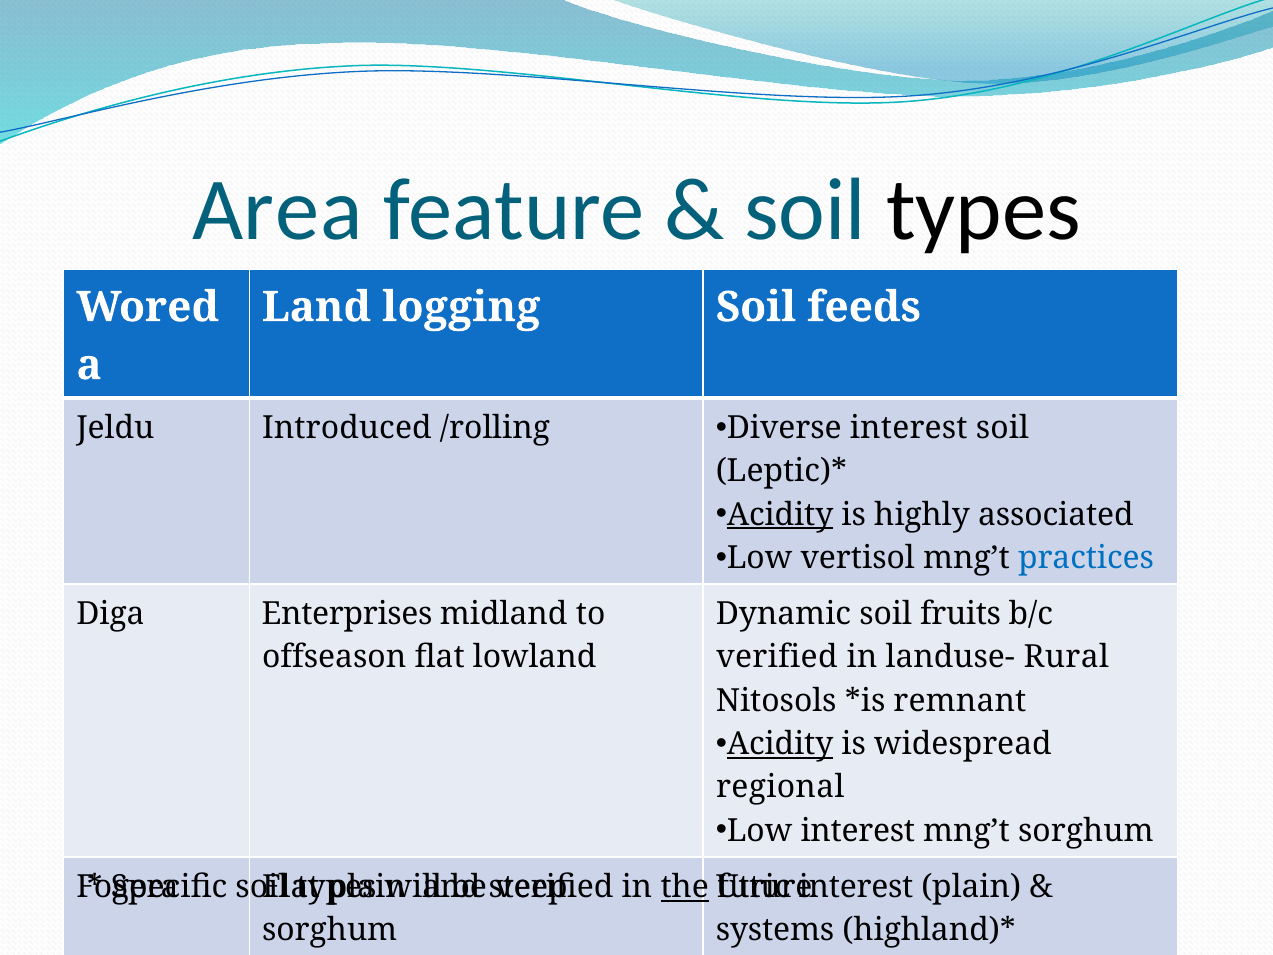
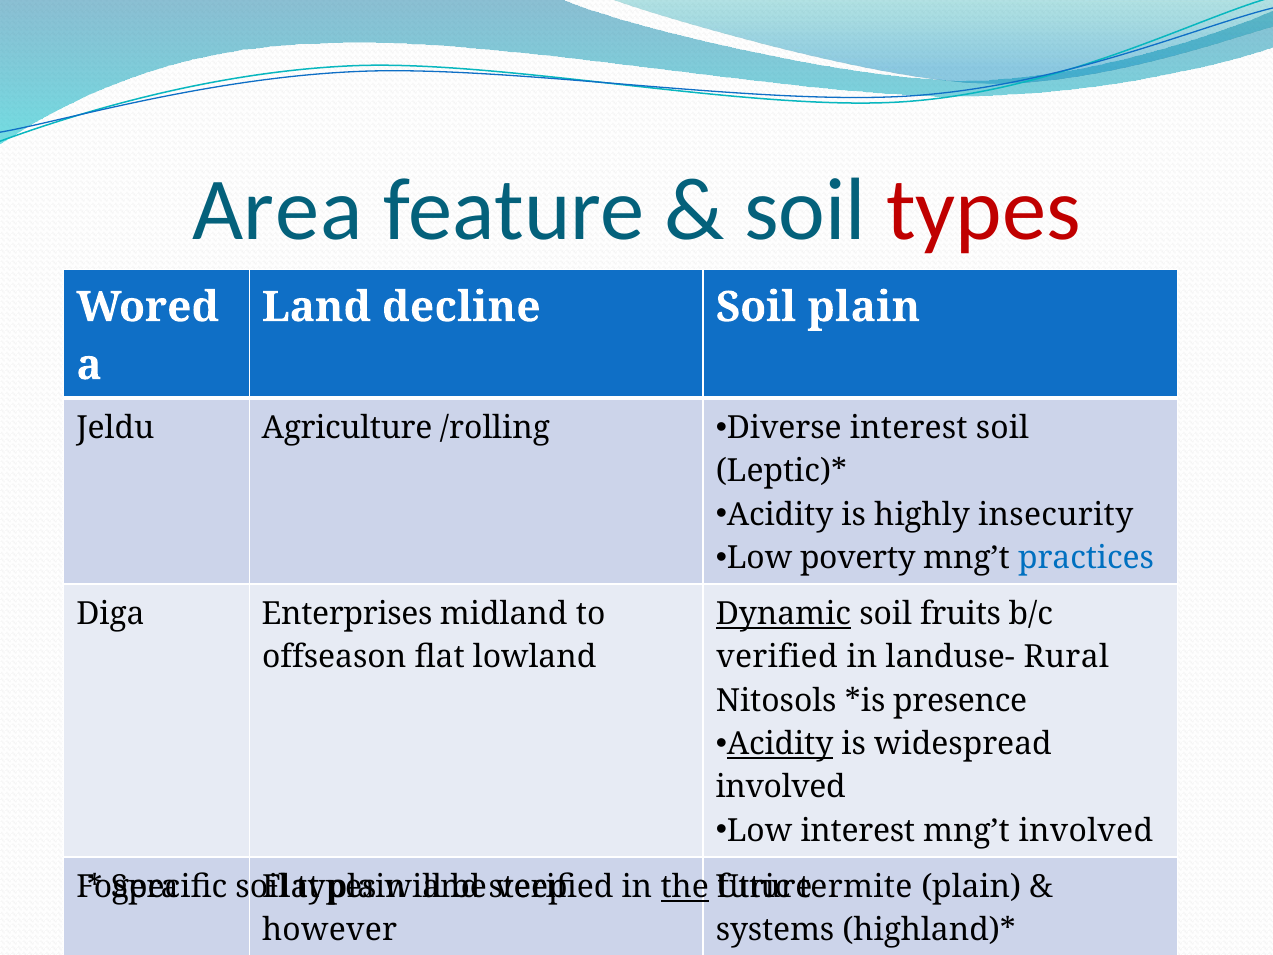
types colour: black -> red (983, 210)
logging: logging -> decline (461, 307)
Soil feeds: feeds -> plain (864, 307)
Introduced: Introduced -> Agriculture (347, 428)
Acidity underline: present -> none (780, 514)
associated: associated -> insecurity (1056, 514)
vertisol: vertisol -> poverty (858, 558)
Dynamic underline: none -> present (783, 614)
remnant: remnant -> presence (960, 700)
regional: regional -> involved (781, 787)
mng’t sorghum: sorghum -> involved (1086, 830)
interest: interest -> termite (856, 886)
sorghum: sorghum -> however (330, 930)
